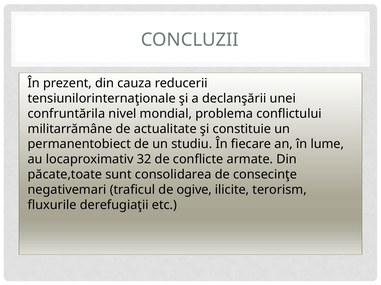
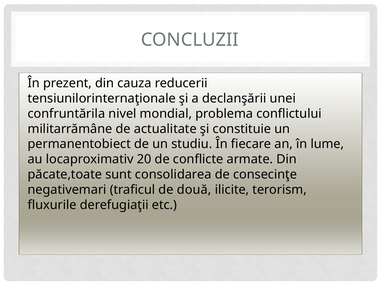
32: 32 -> 20 (144, 160)
ogive: ogive -> două (194, 190)
